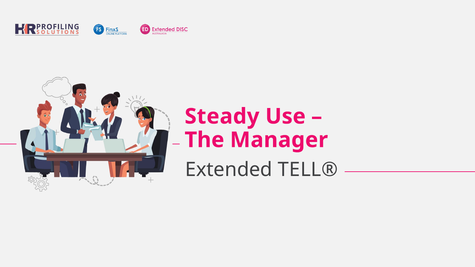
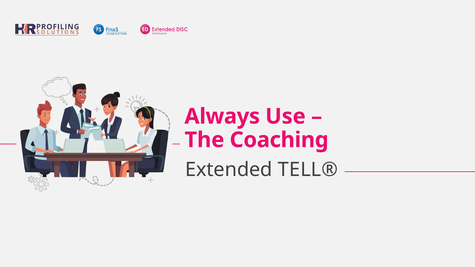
Steady: Steady -> Always (222, 117)
Manager: Manager -> Coaching (279, 140)
